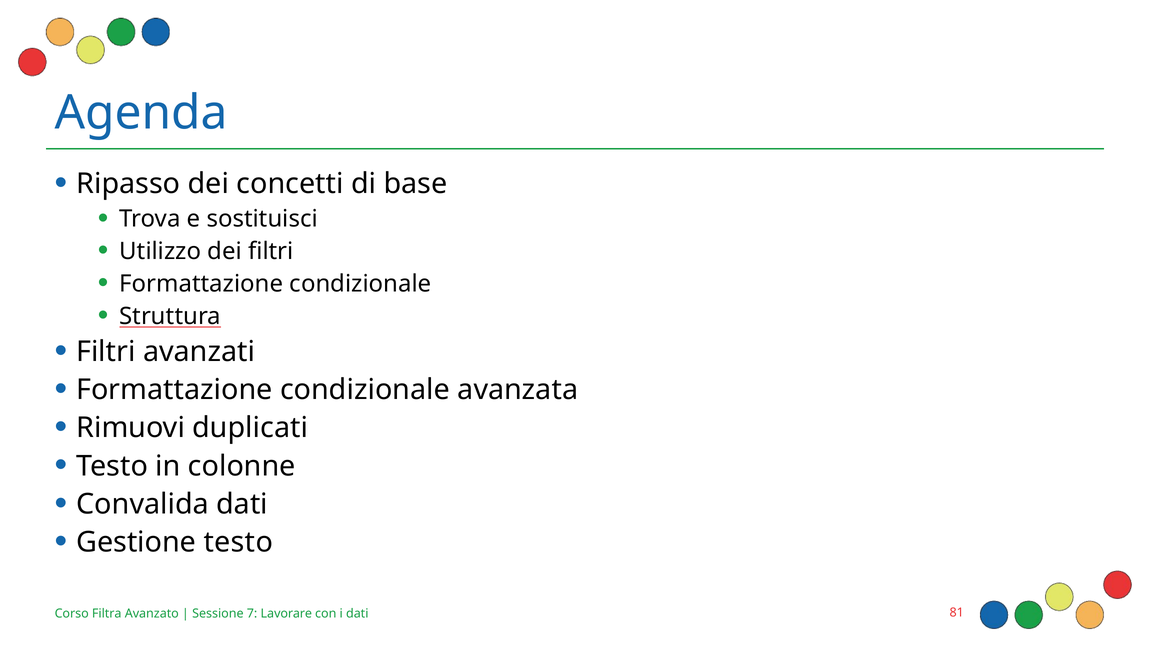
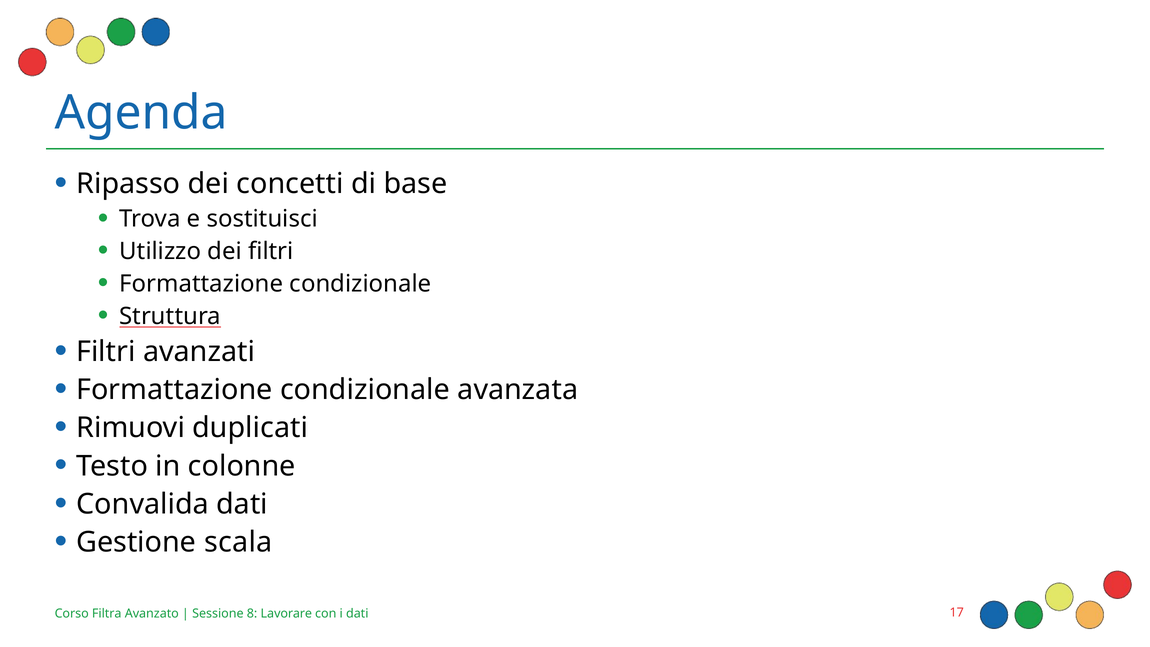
Gestione testo: testo -> scala (238, 542)
7: 7 -> 8 (252, 614)
81: 81 -> 17 (957, 612)
